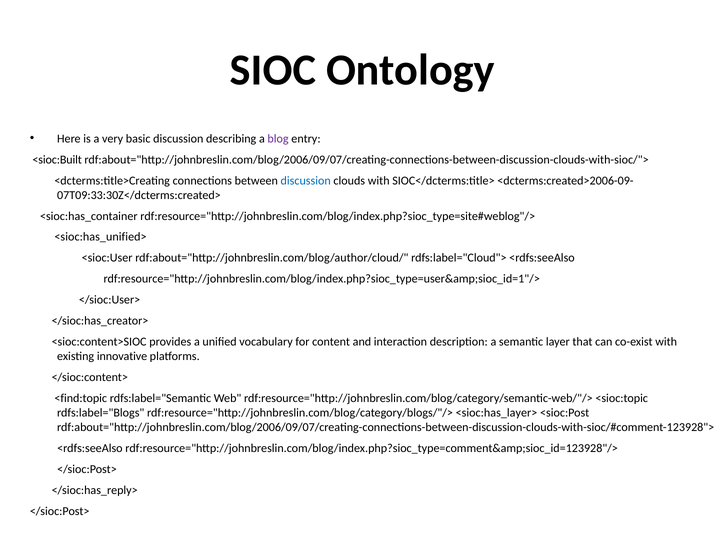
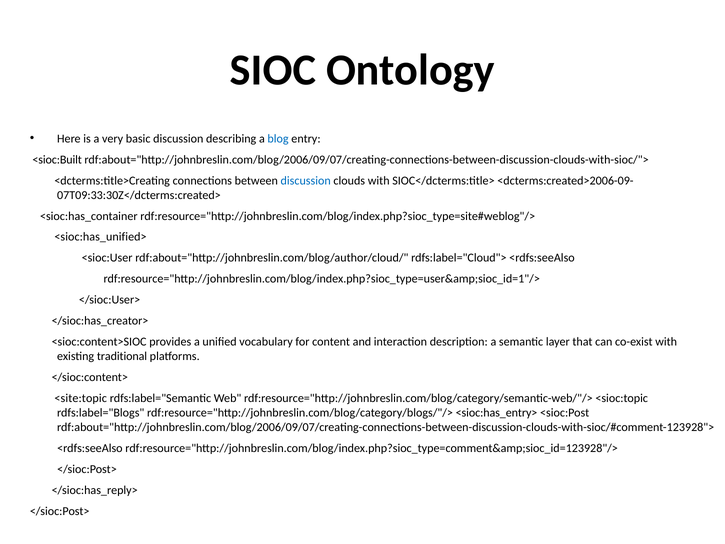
blog colour: purple -> blue (278, 139)
innovative: innovative -> traditional (122, 356)
<find:topic: <find:topic -> <site:topic (81, 398)
<sioc:has_layer>: <sioc:has_layer> -> <sioc:has_entry> (497, 413)
